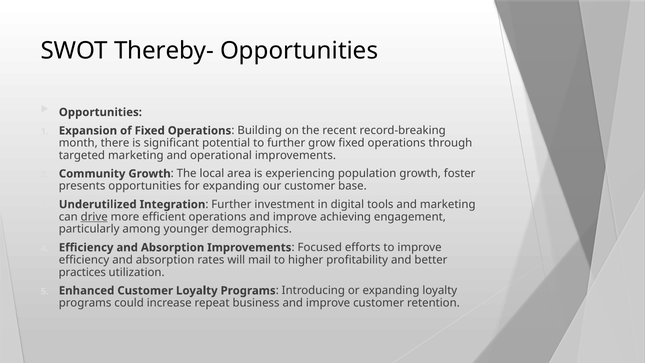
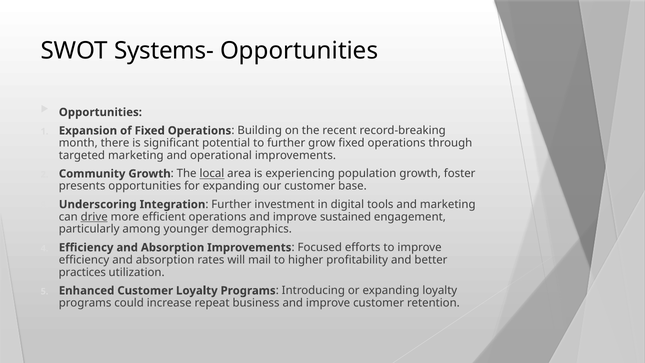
Thereby-: Thereby- -> Systems- (164, 51)
local underline: none -> present (212, 174)
Underutilized: Underutilized -> Underscoring (98, 204)
achieving: achieving -> sustained (346, 217)
